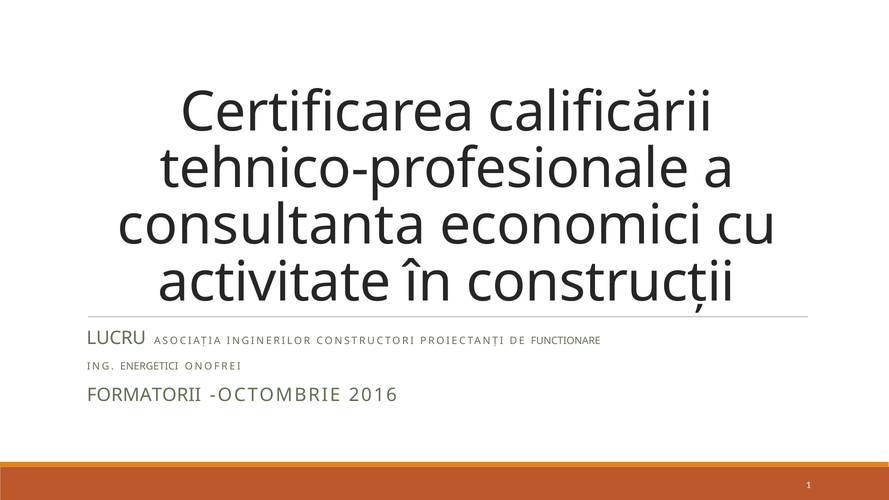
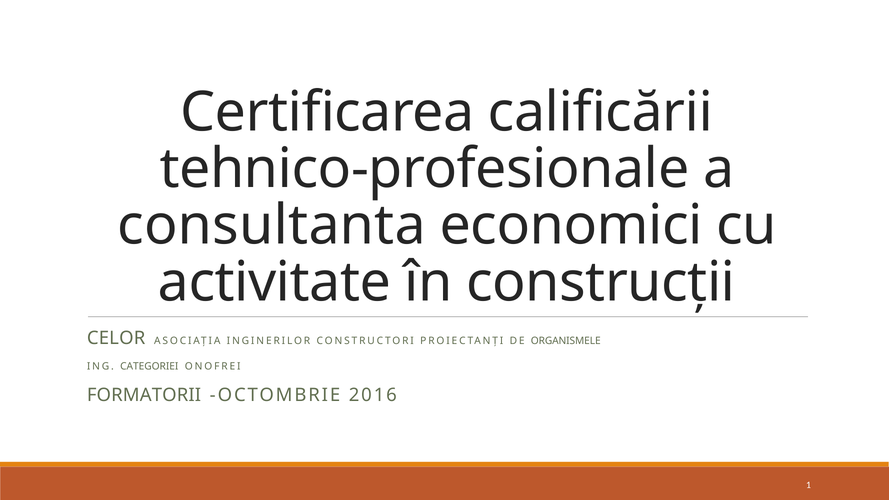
LUCRU: LUCRU -> CELOR (116, 338)
FUNCTIONARE: FUNCTIONARE -> ORGANISMELE (566, 341)
ENERGETICI: ENERGETICI -> CATEGORIEI (149, 367)
